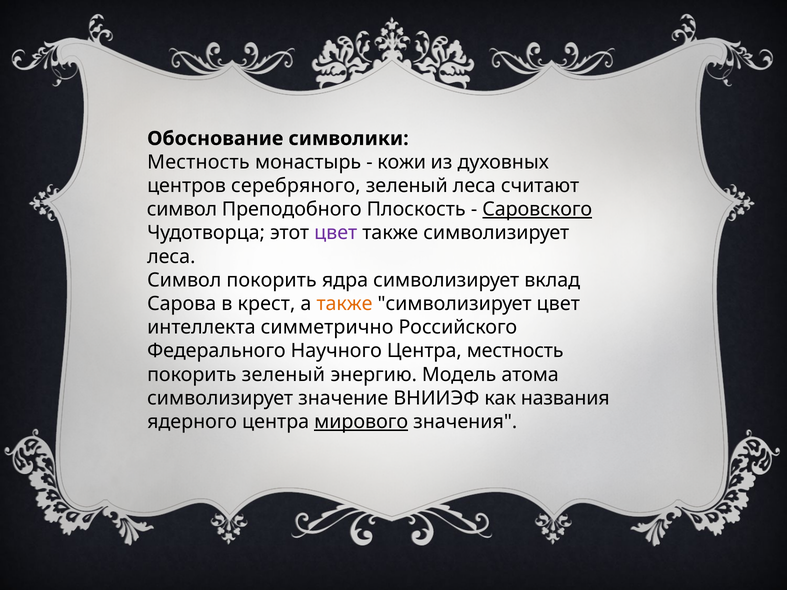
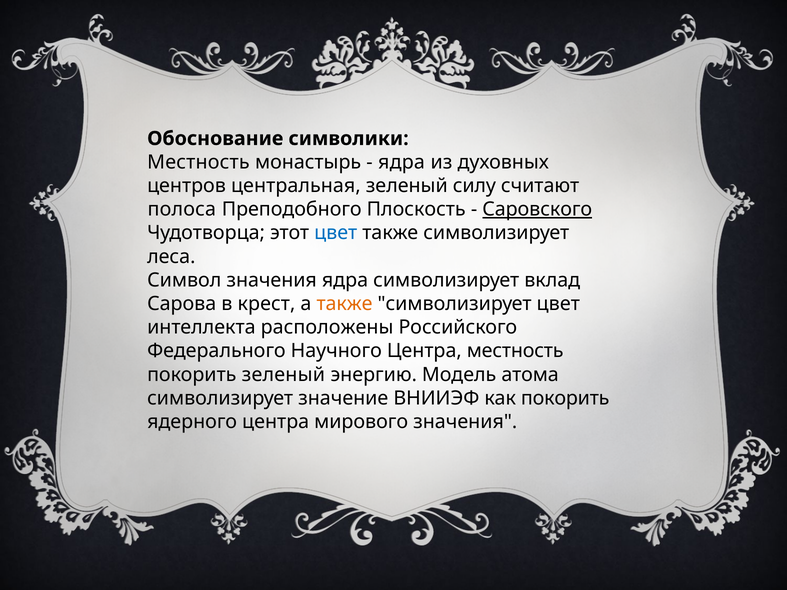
кожи: кожи -> ядра (402, 162)
серебряного: серебряного -> центральная (296, 186)
зеленый леса: леса -> силу (474, 186)
символ: символ -> полоса (182, 209)
цвет colour: purple -> blue (336, 233)
Символ покорить: покорить -> значения (272, 280)
симметрично: симметрично -> расположены (327, 327)
как названия: названия -> покорить (565, 398)
мирового underline: present -> none (361, 422)
